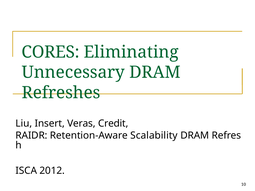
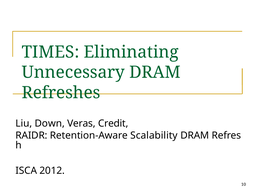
CORES: CORES -> TIMES (50, 52)
Insert: Insert -> Down (50, 124)
